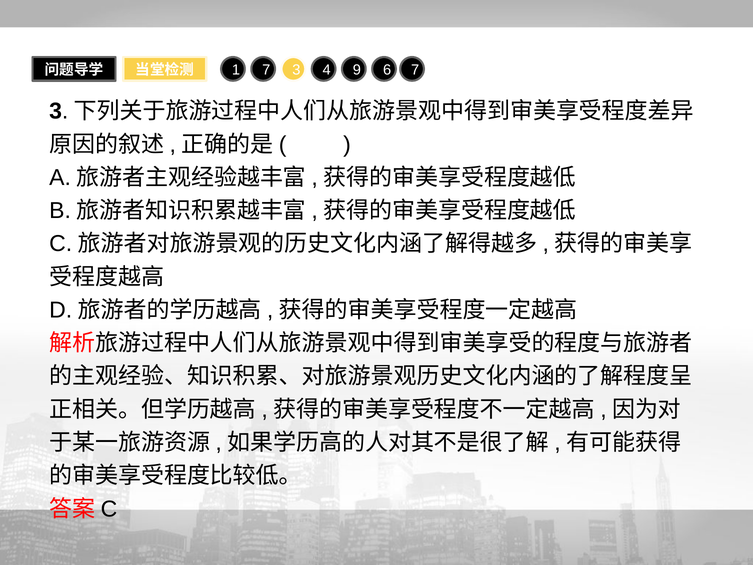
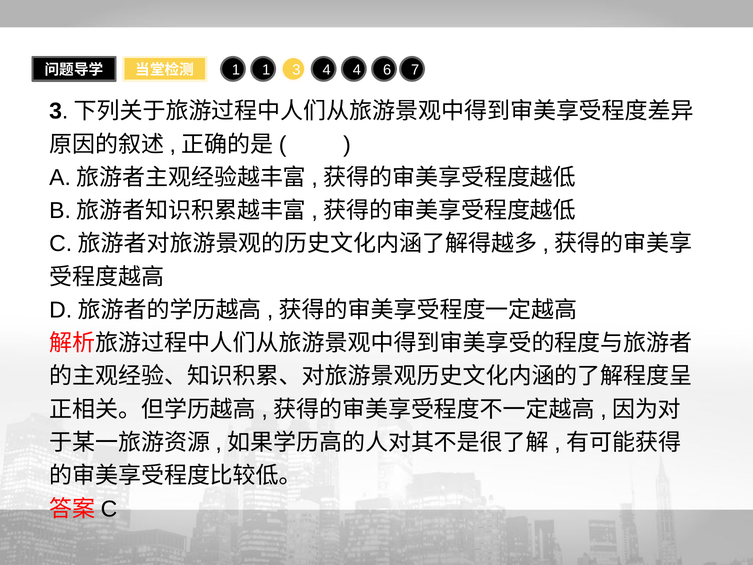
1 7: 7 -> 1 (266, 70)
4 9: 9 -> 4 (357, 70)
